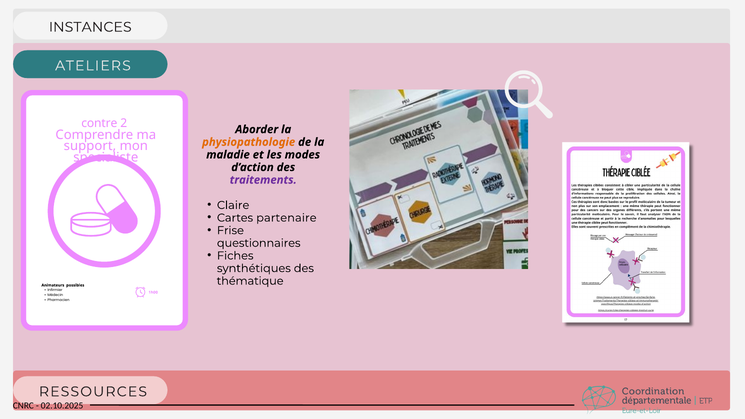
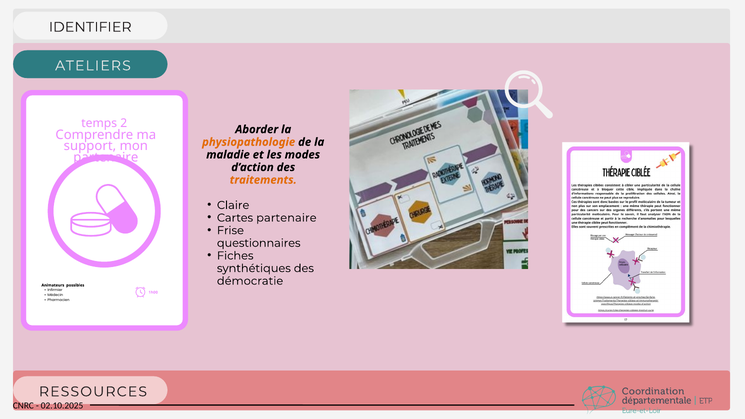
INSTANCES: INSTANCES -> IDENTIFIER (90, 27)
contre: contre -> temps (99, 123)
specialiste: specialiste -> partenaire (106, 157)
traitements colour: purple -> orange (263, 180)
thématique: thématique -> démocratie (250, 281)
